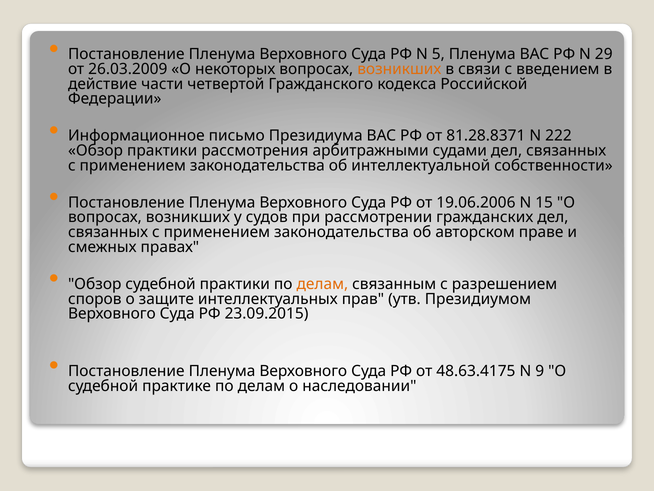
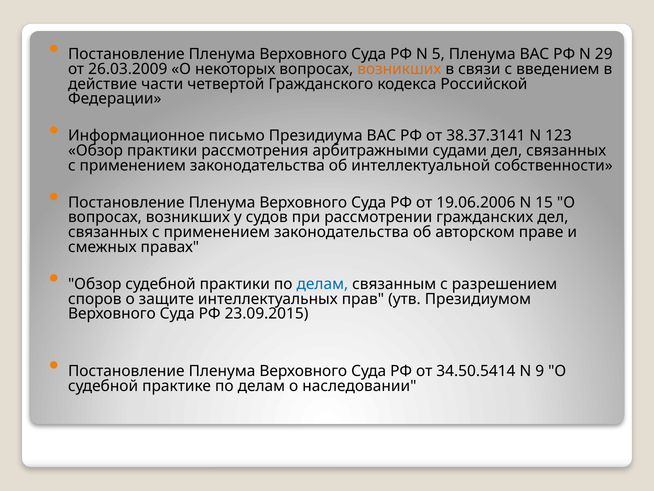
81.28.8371: 81.28.8371 -> 38.37.3141 (486, 136)
222: 222 -> 123 (558, 136)
делам colour: orange -> blue (322, 284)
48.63.4175: 48.63.4175 -> 34.50.5414 (476, 371)
